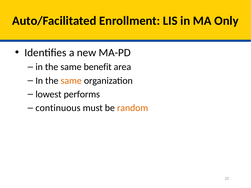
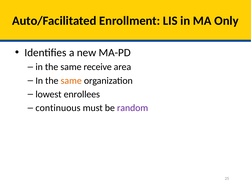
benefit: benefit -> receive (98, 67)
performs: performs -> enrollees (82, 94)
random colour: orange -> purple (133, 108)
